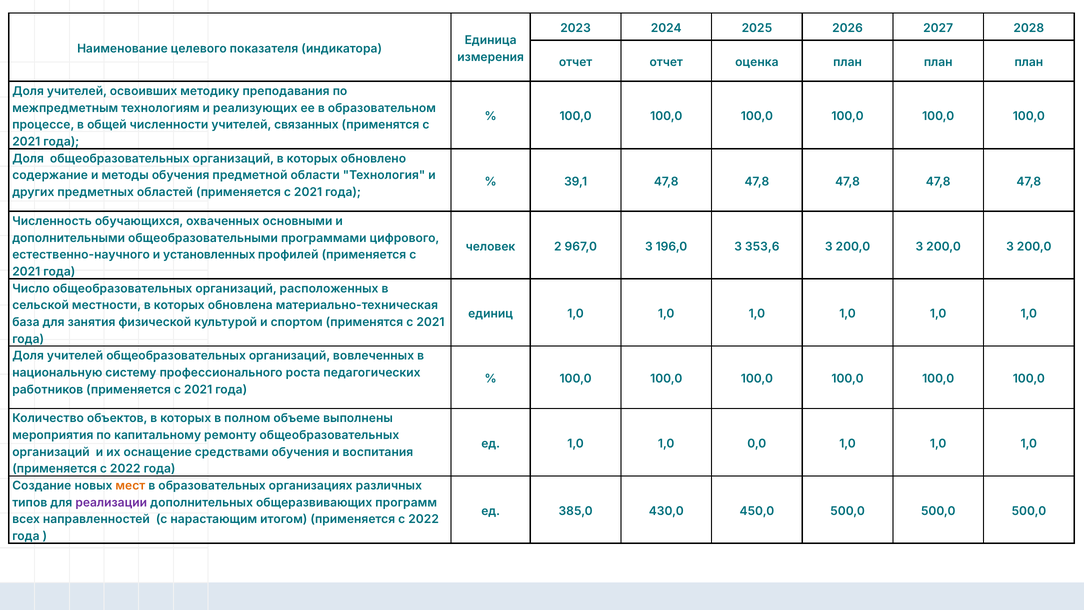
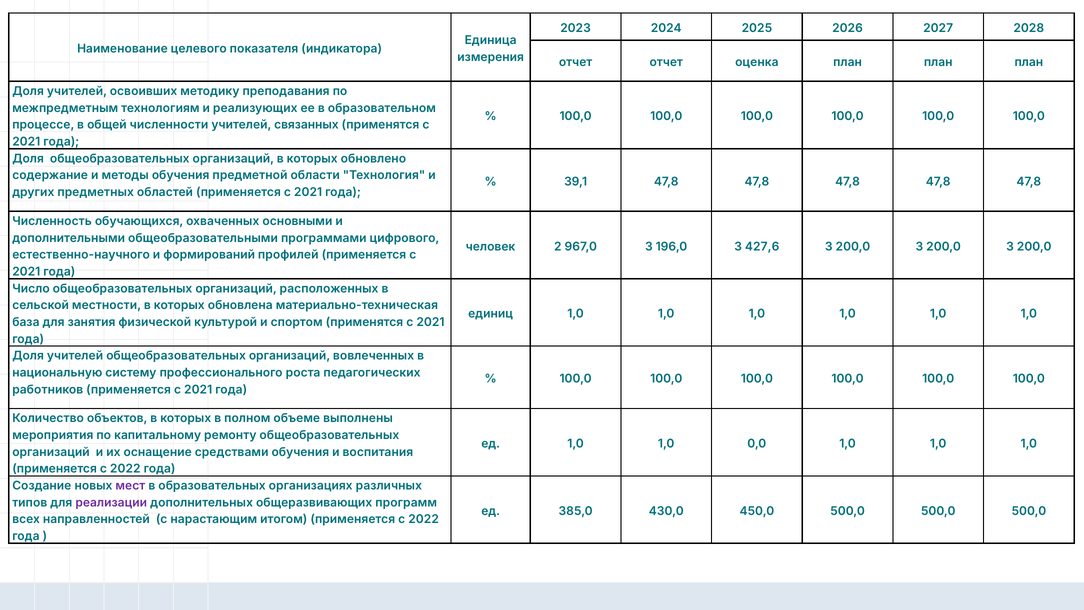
353,6: 353,6 -> 427,6 (762, 246)
установленных: установленных -> формирований (209, 255)
мест colour: orange -> purple (130, 486)
